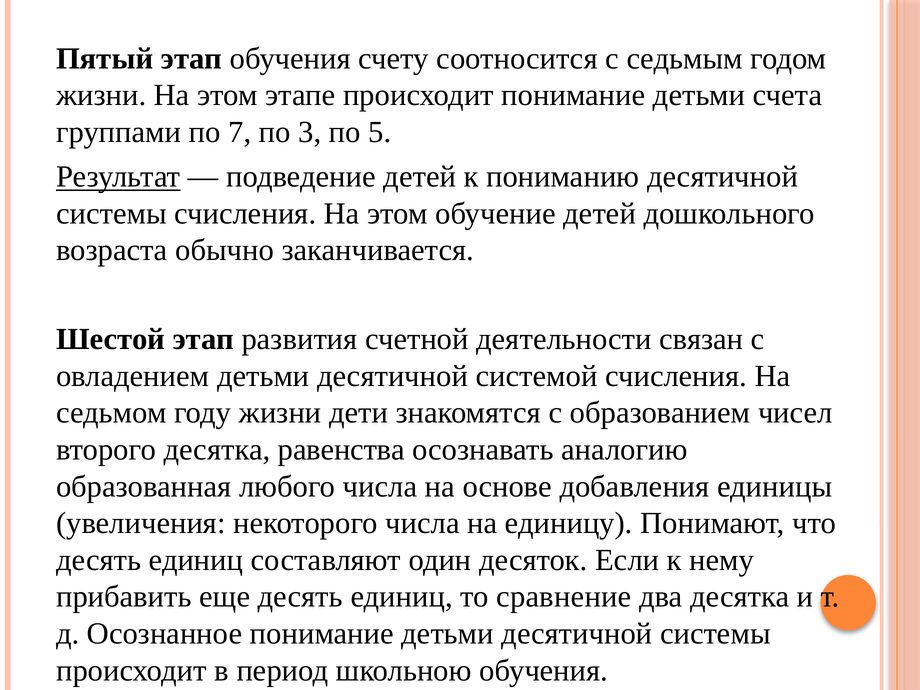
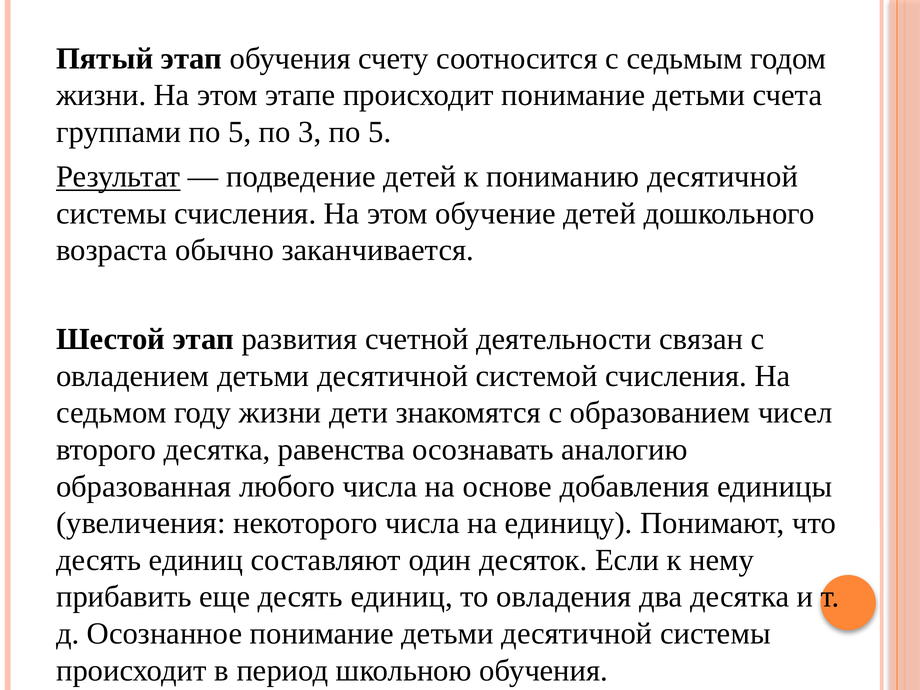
группами по 7: 7 -> 5 (240, 132)
сравнение: сравнение -> овладения (564, 597)
